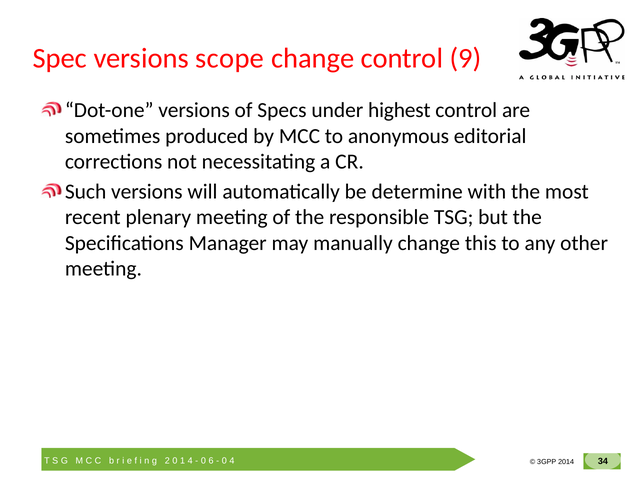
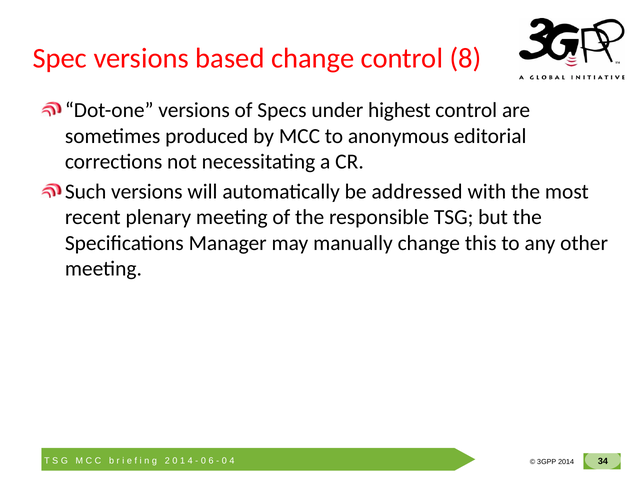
scope: scope -> based (230, 58)
9: 9 -> 8 (466, 58)
determine: determine -> addressed (417, 192)
